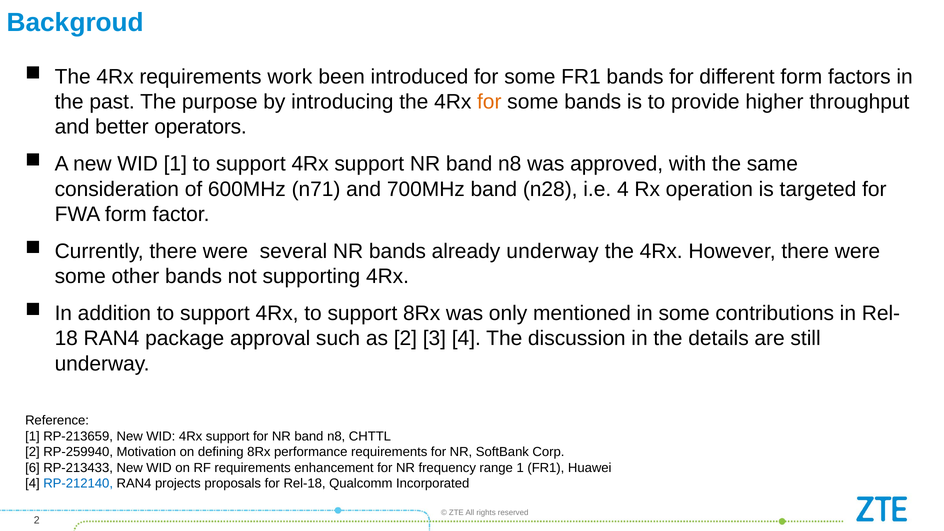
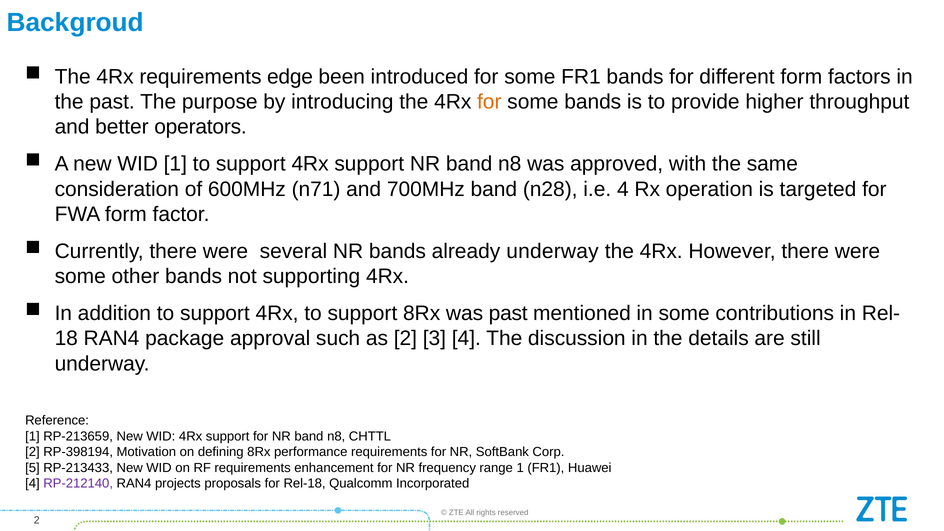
work: work -> edge (290, 77)
was only: only -> past (508, 313)
RP-259940: RP-259940 -> RP-398194 (78, 452)
6: 6 -> 5 (32, 468)
RP-212140 colour: blue -> purple (78, 484)
